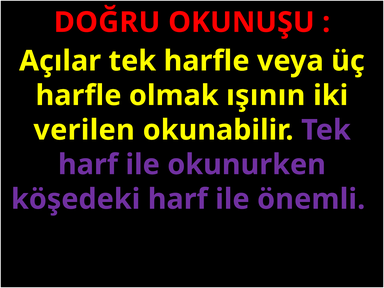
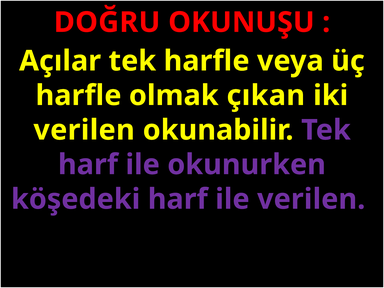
ışının: ışının -> çıkan (266, 96)
ile önemli: önemli -> verilen (311, 199)
